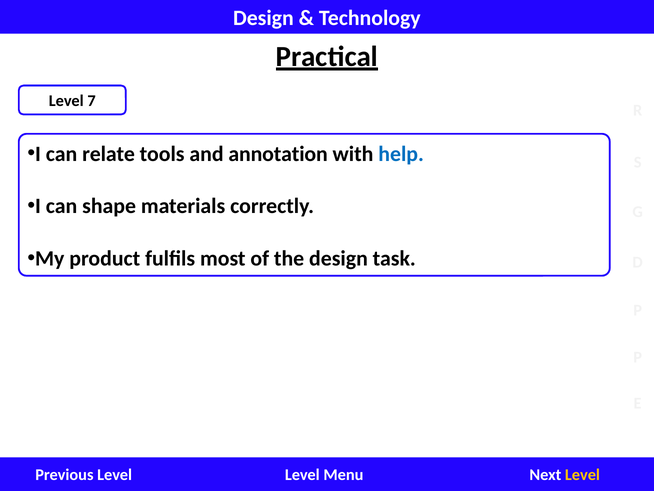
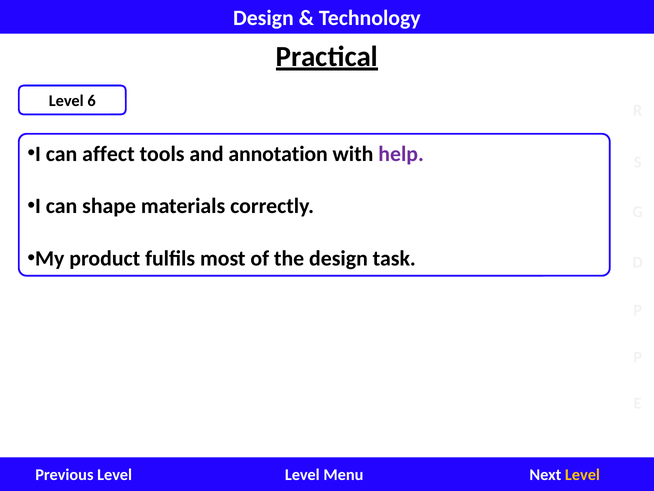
7: 7 -> 6 (92, 101)
relate: relate -> affect (108, 154)
help colour: blue -> purple (401, 154)
